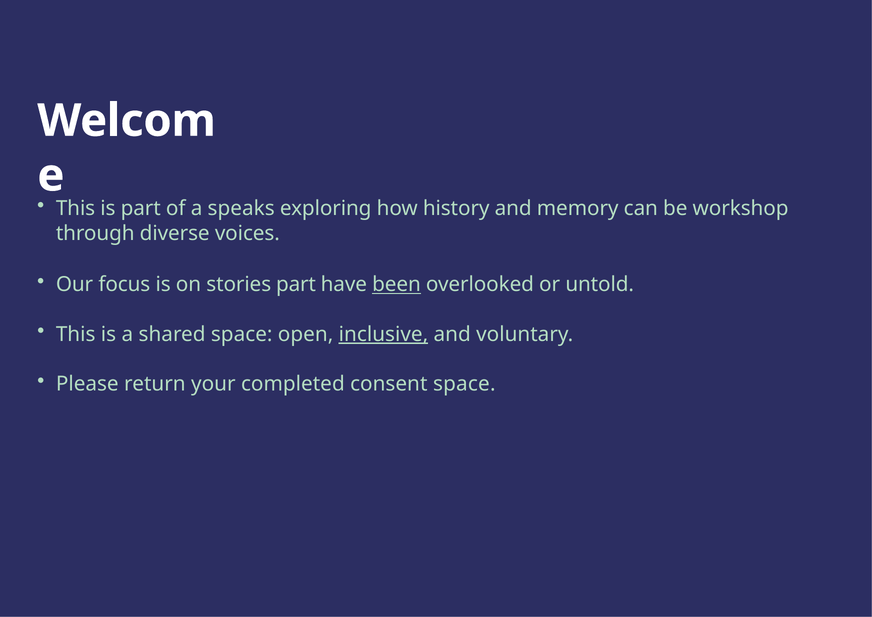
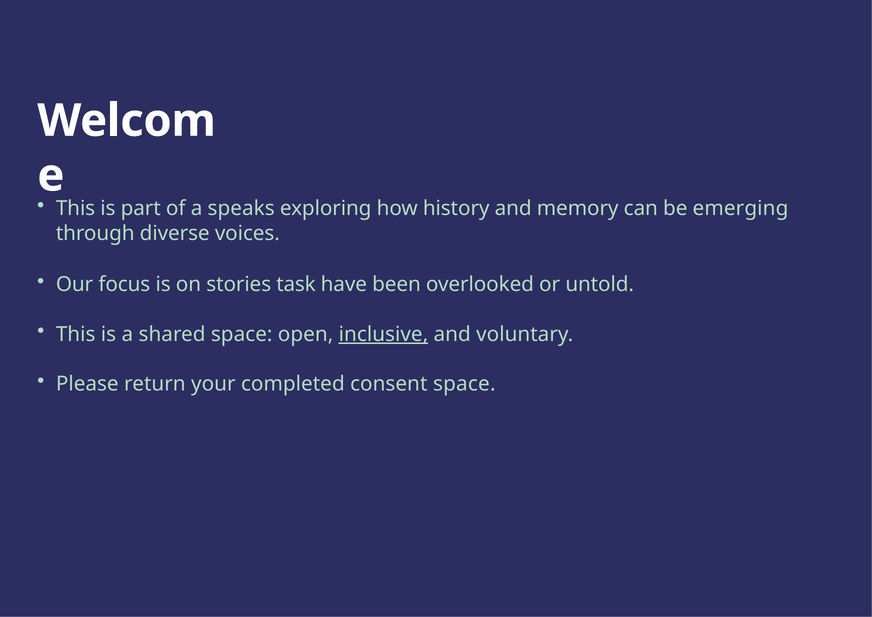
workshop: workshop -> emerging (740, 208)
stories part: part -> task (296, 284)
been underline: present -> none (397, 284)
